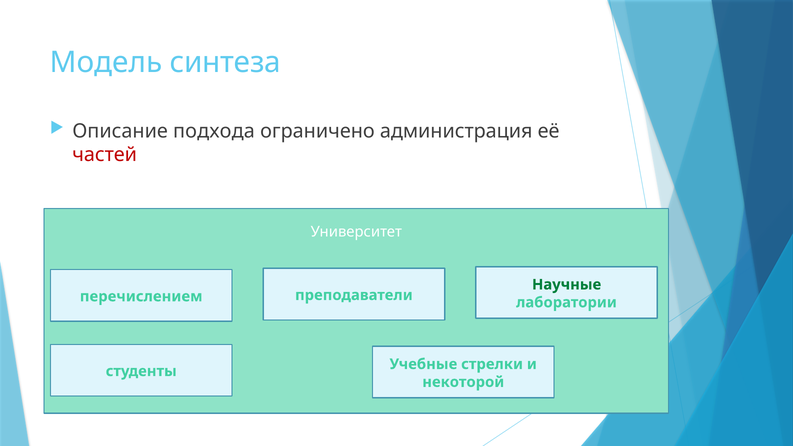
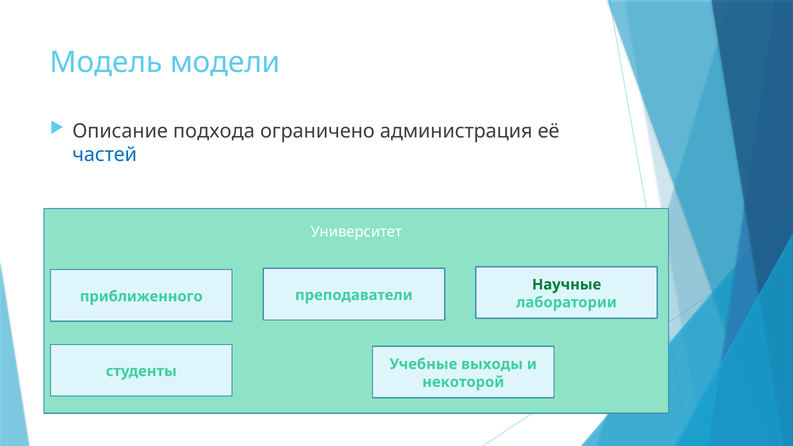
синтеза: синтеза -> модели (225, 63)
частей colour: red -> blue (105, 155)
перечислением: перечислением -> приближенного (141, 296)
стрелки: стрелки -> выходы (492, 364)
